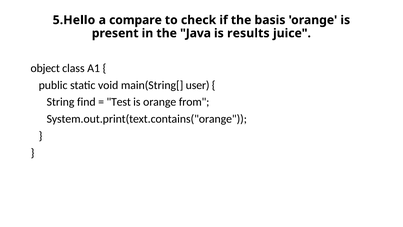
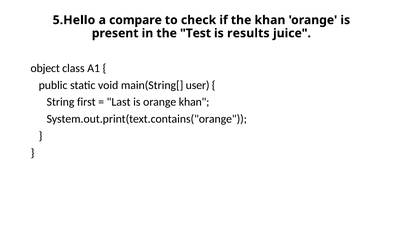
the basis: basis -> khan (270, 20)
Java: Java -> Test (196, 33)
find: find -> first (86, 102)
Test: Test -> Last (119, 102)
orange from: from -> khan (194, 102)
